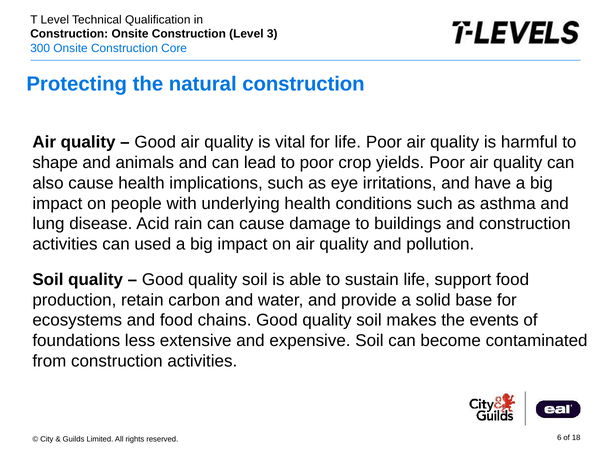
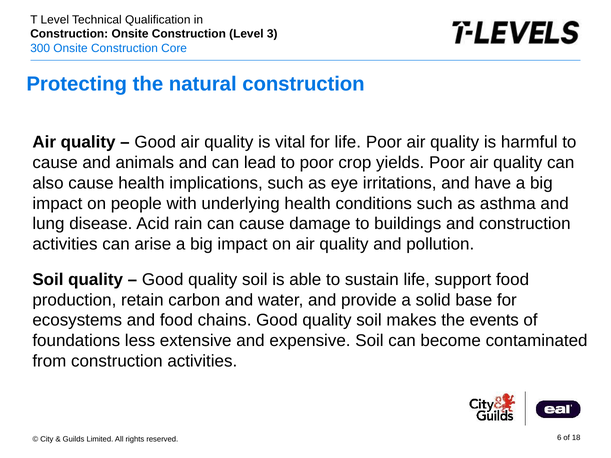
shape: shape -> cause (55, 163)
used: used -> arise (153, 244)
